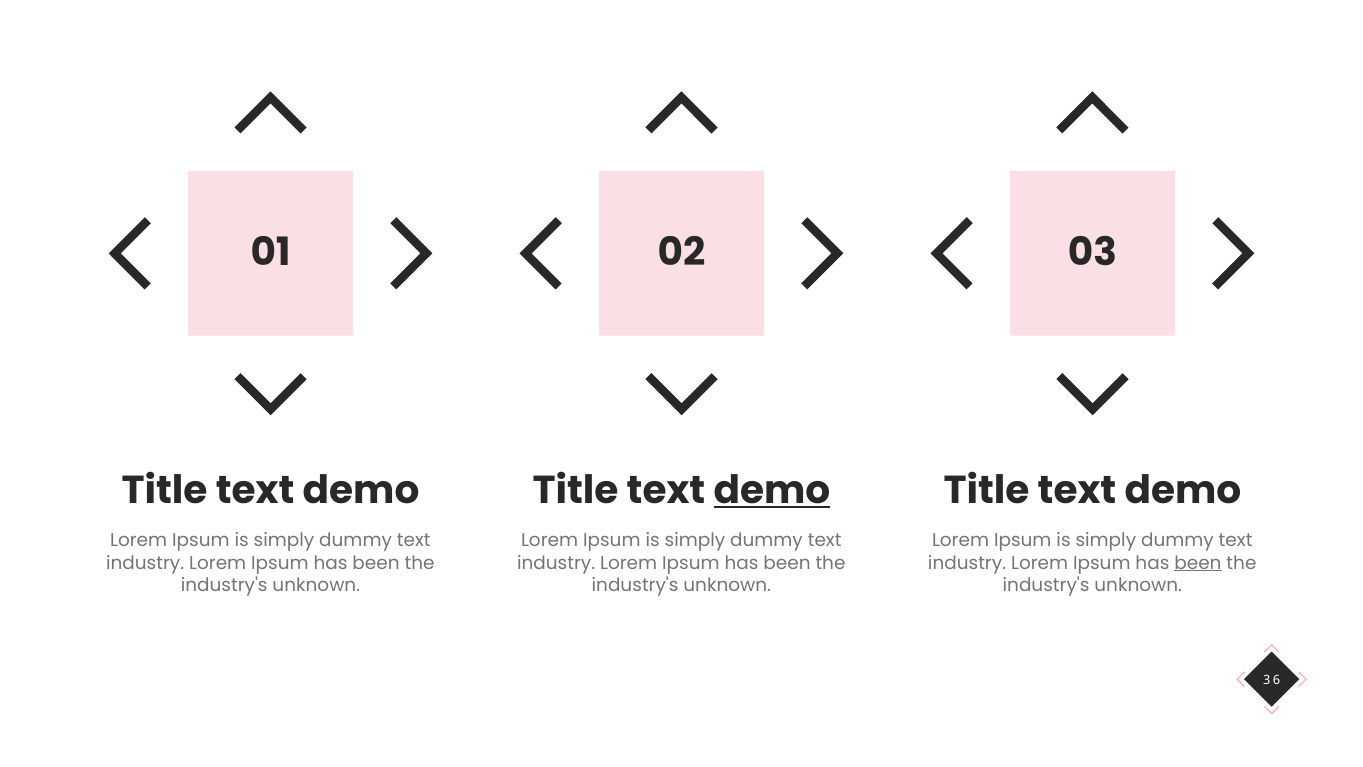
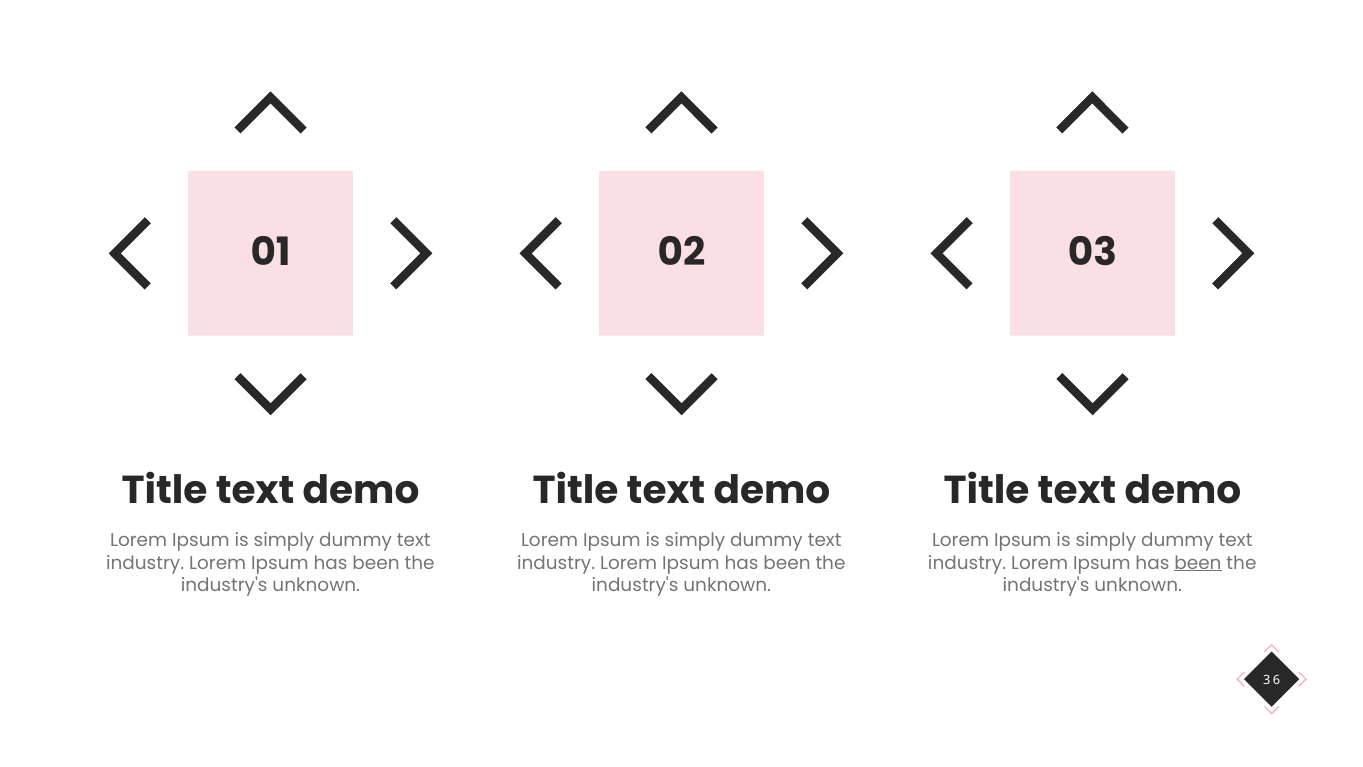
demo underline: present -> none (772, 490)
